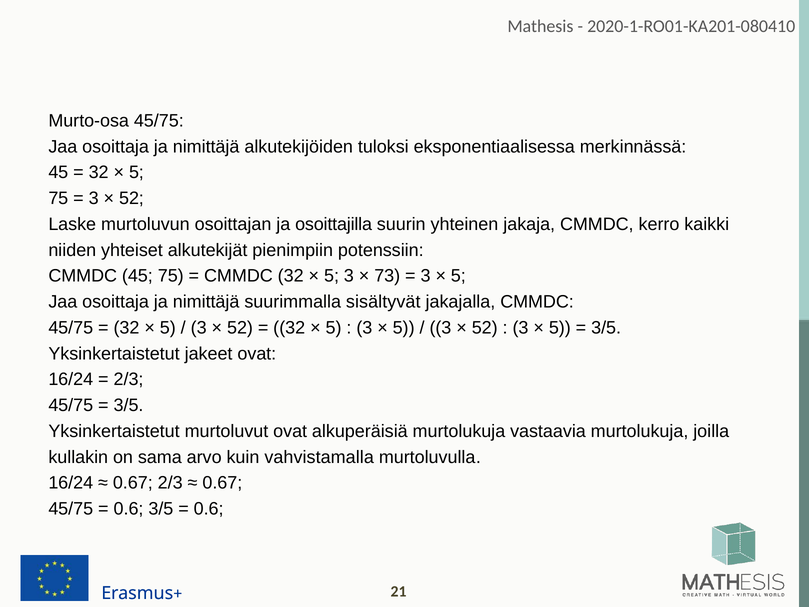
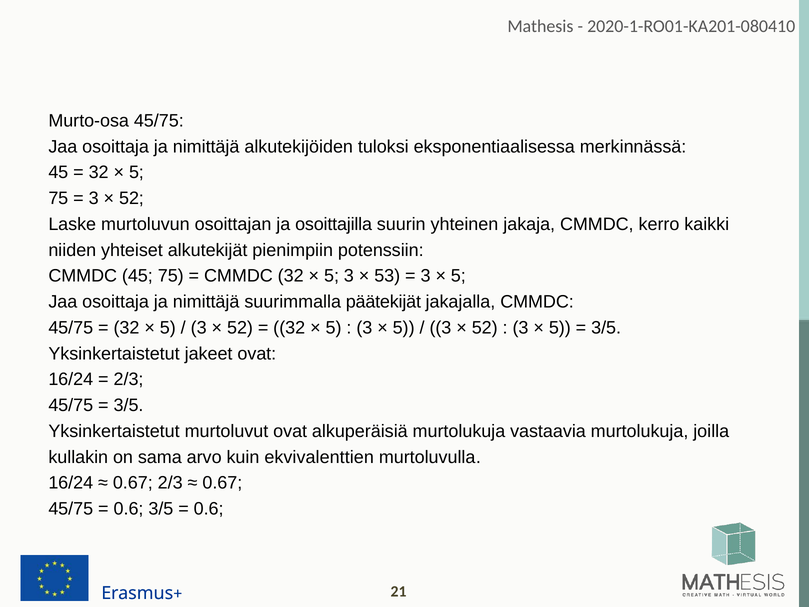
73: 73 -> 53 (387, 276)
sisältyvät: sisältyvät -> päätekijät (383, 302)
vahvistamalla: vahvistamalla -> ekvivalenttien (319, 457)
